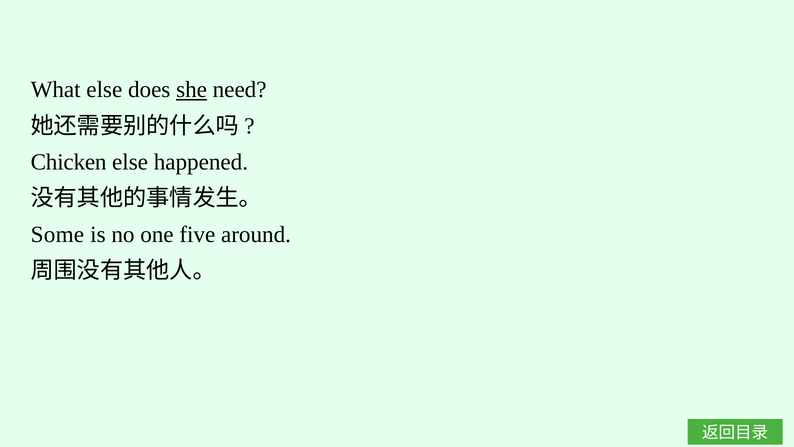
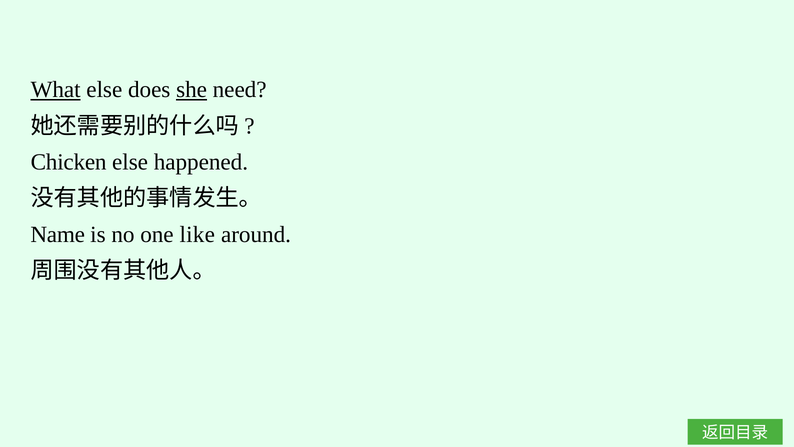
What underline: none -> present (56, 90)
Some: Some -> Name (58, 234)
five: five -> like (197, 234)
